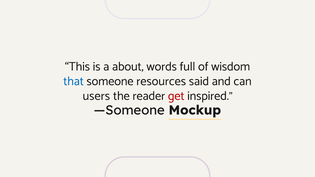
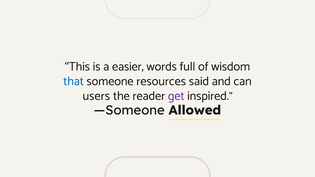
about: about -> easier (128, 66)
get colour: red -> purple (176, 96)
Mockup: Mockup -> Allowed (195, 110)
